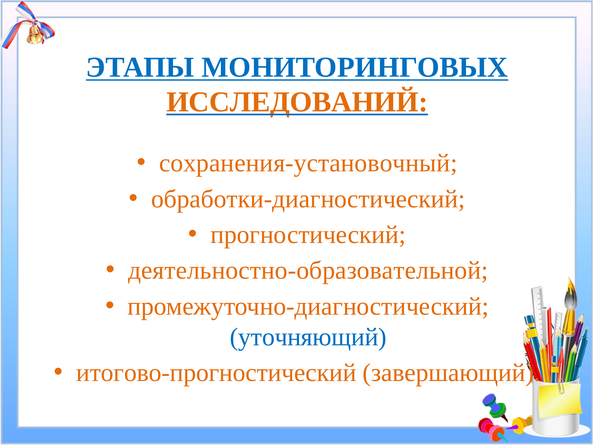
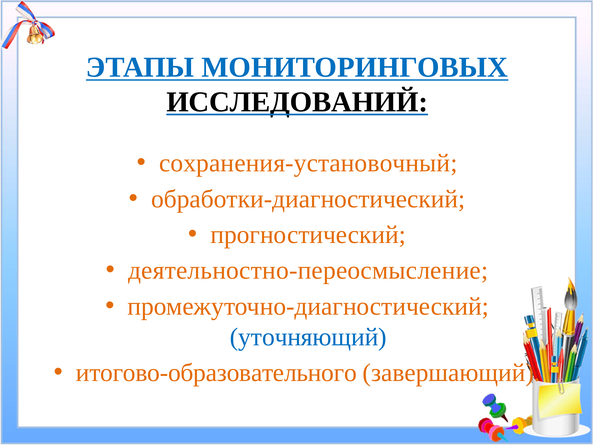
ИССЛЕДОВАНИЙ colour: orange -> black (297, 102)
деятельностно-образовательной: деятельностно-образовательной -> деятельностно-переосмысление (308, 270)
итогово-прогностический: итогово-прогностический -> итогово-образовательного (216, 373)
